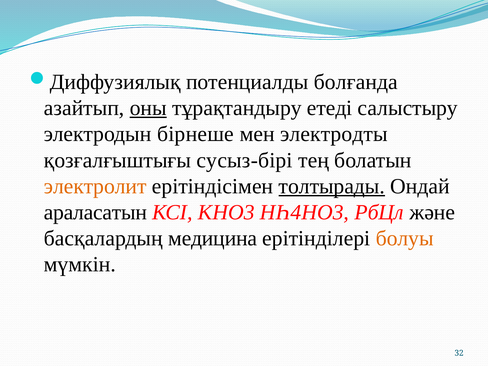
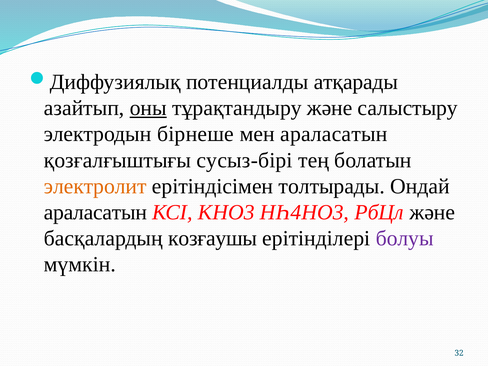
болғанда: болғанда -> атқарады (356, 82)
тұрақтандыру етеді: етеді -> және (330, 108)
мен электродты: электродты -> араласатын (334, 134)
толтырады underline: present -> none (332, 186)
медицина: медицина -> козғаушы (213, 238)
болуы colour: orange -> purple (405, 238)
